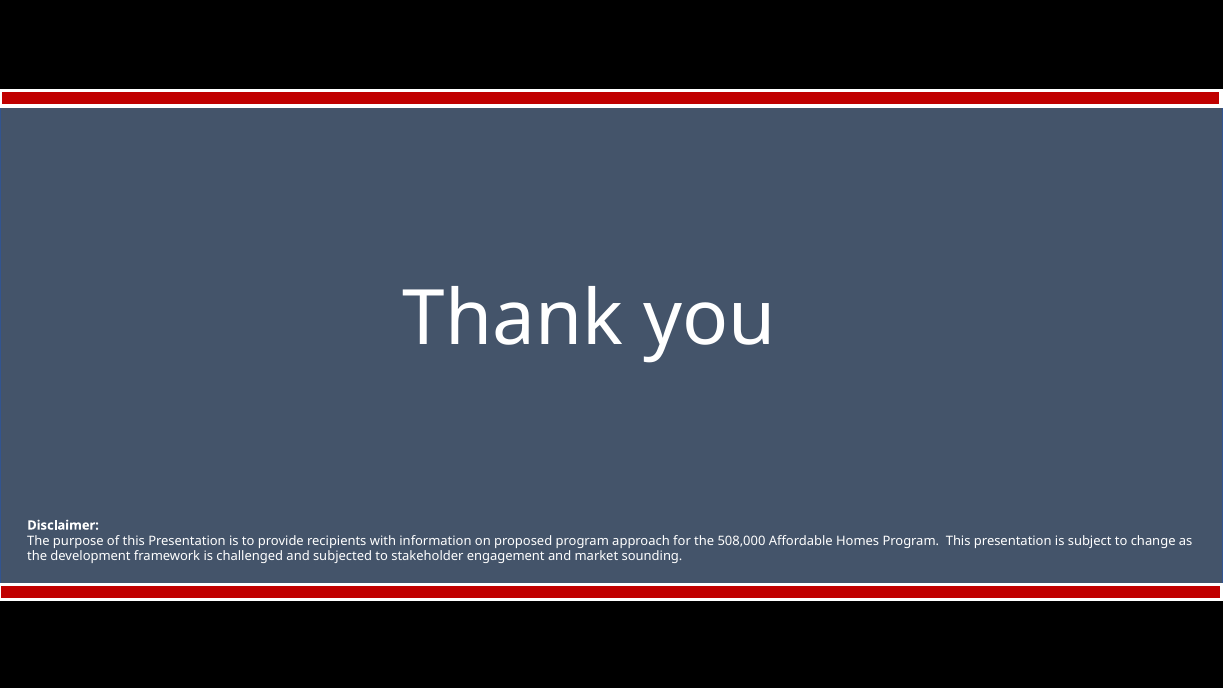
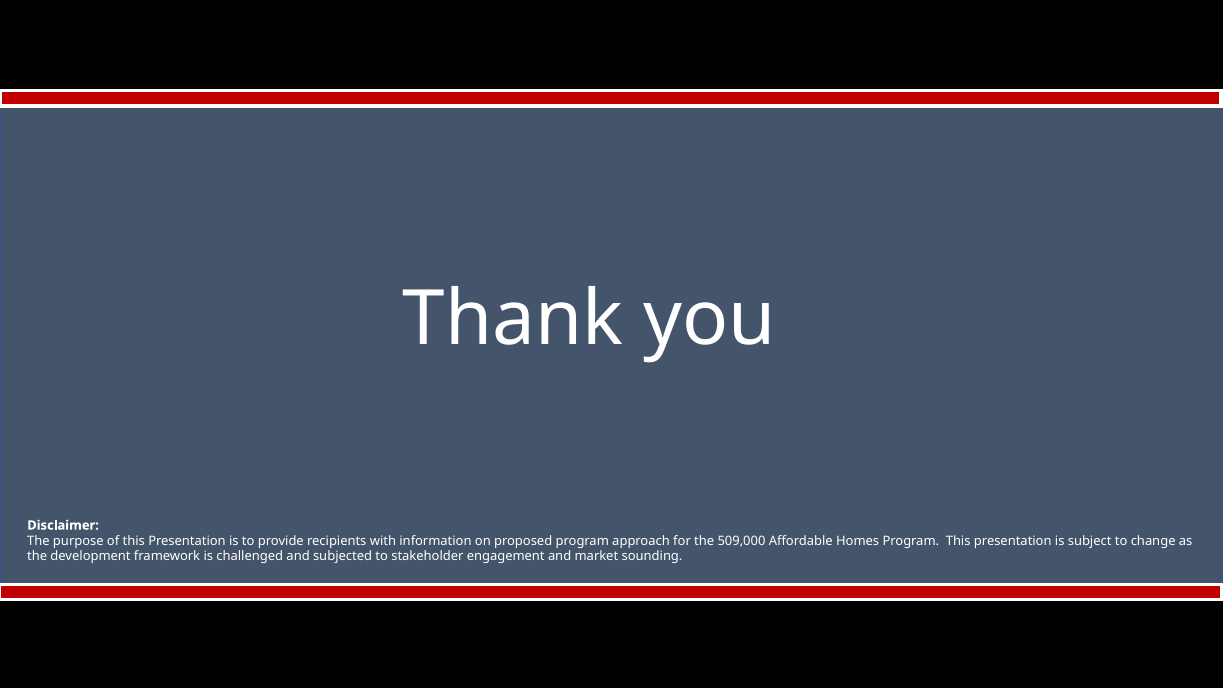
508,000: 508,000 -> 509,000 (742, 541)
